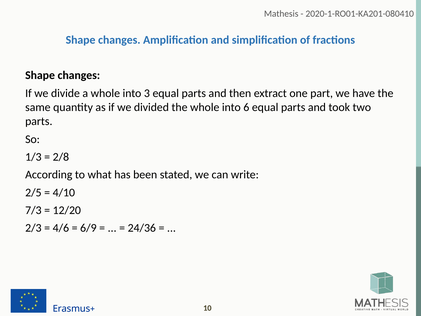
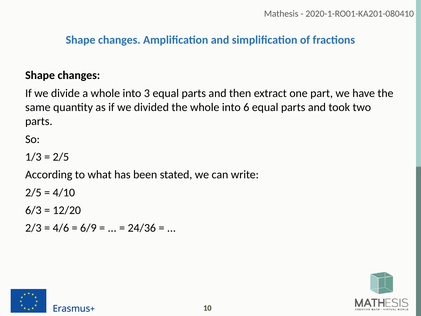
2/8: 2/8 -> 2/5 (61, 157)
7/3: 7/3 -> 6/3 (33, 210)
